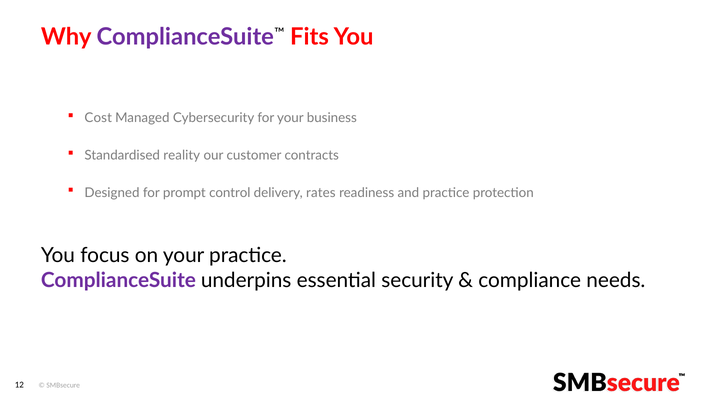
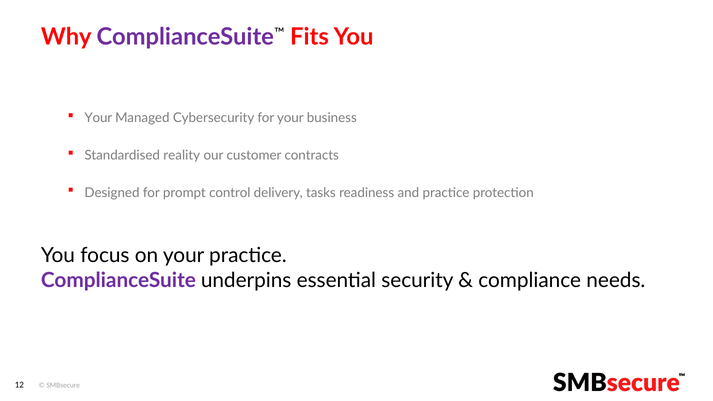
Cost: Cost -> Your (98, 118)
rates: rates -> tasks (321, 193)
